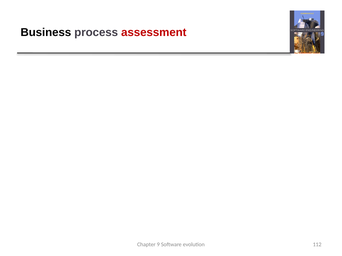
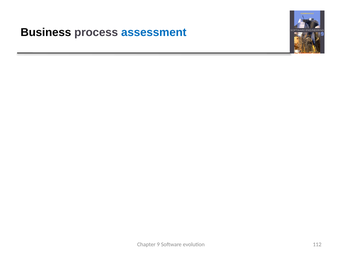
assessment colour: red -> blue (154, 32)
